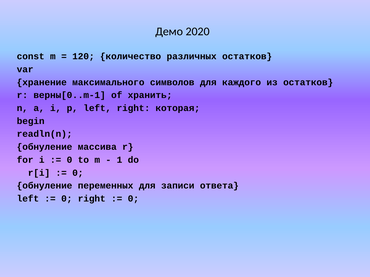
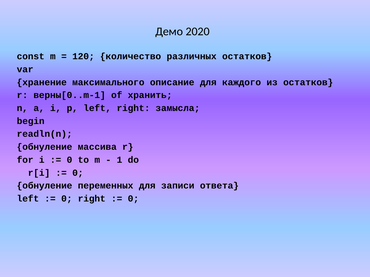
символов: символов -> описание (172, 82)
которая: которая -> замысла (178, 108)
